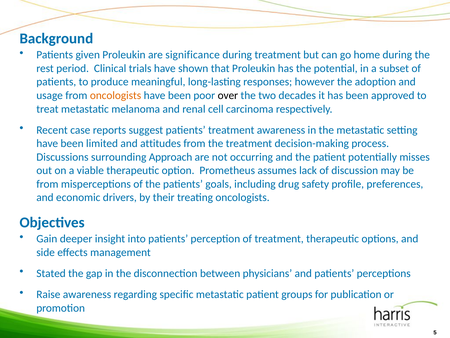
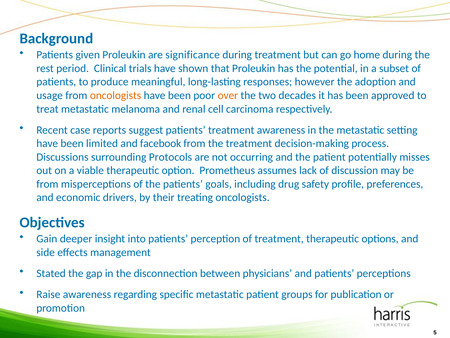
over colour: black -> orange (228, 95)
attitudes: attitudes -> facebook (161, 143)
Approach: Approach -> Protocols (170, 157)
